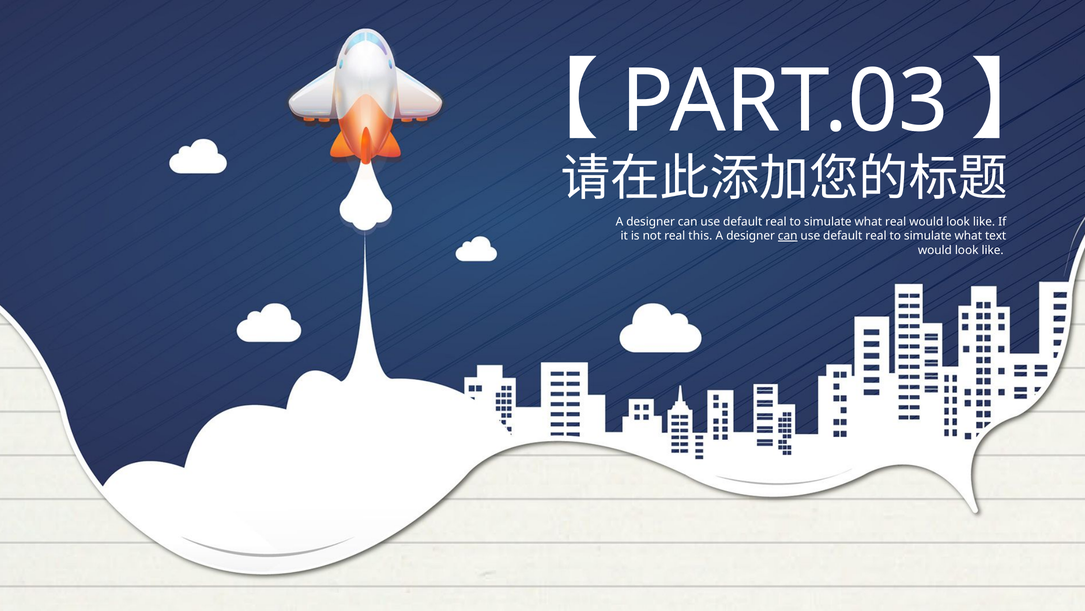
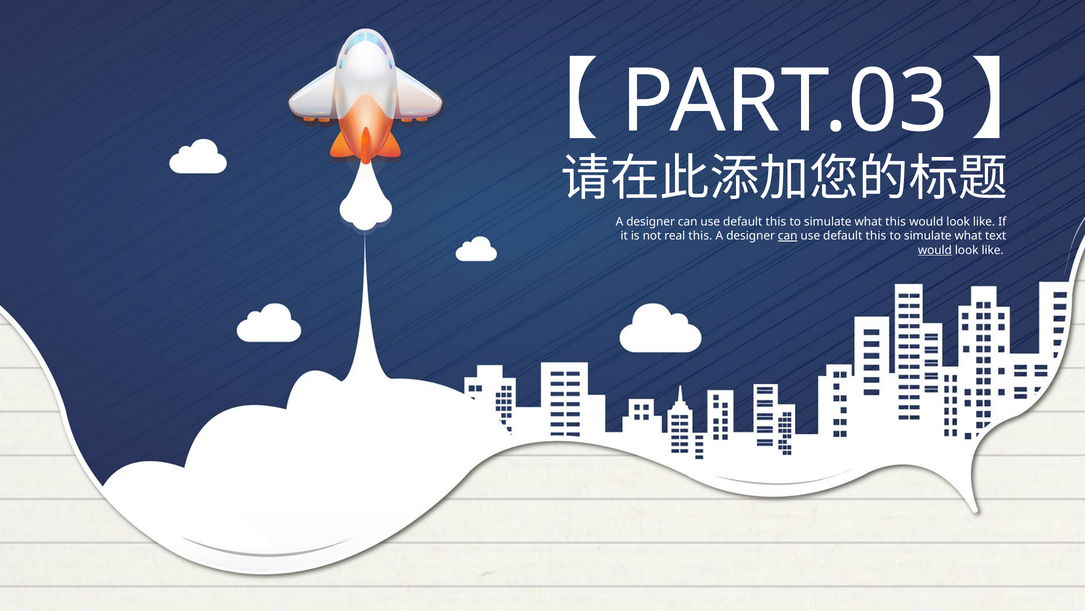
real: real -> this (776, 221)
what real: real -> this (896, 221)
real: real -> this (876, 236)
would underline: none -> present (935, 250)
